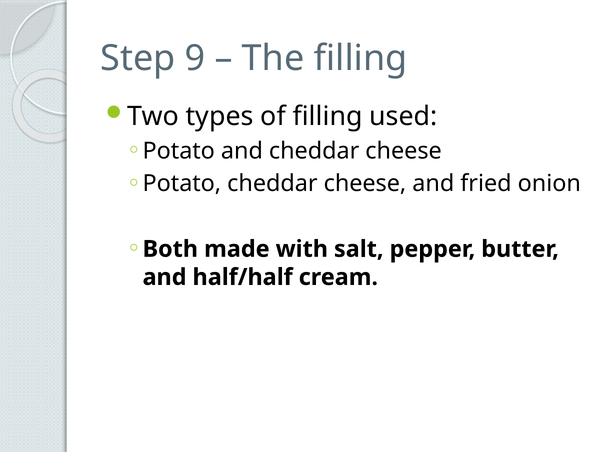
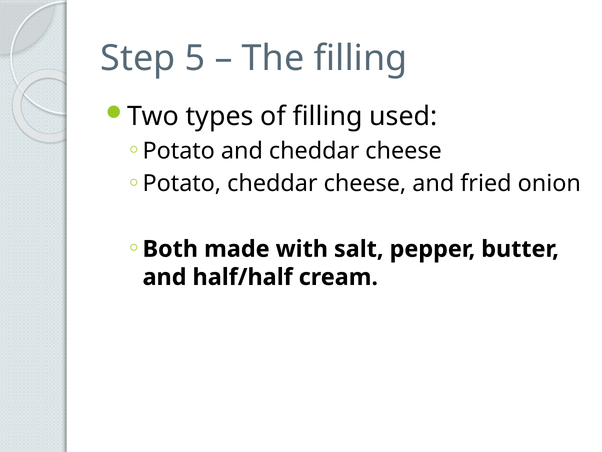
9: 9 -> 5 (195, 58)
